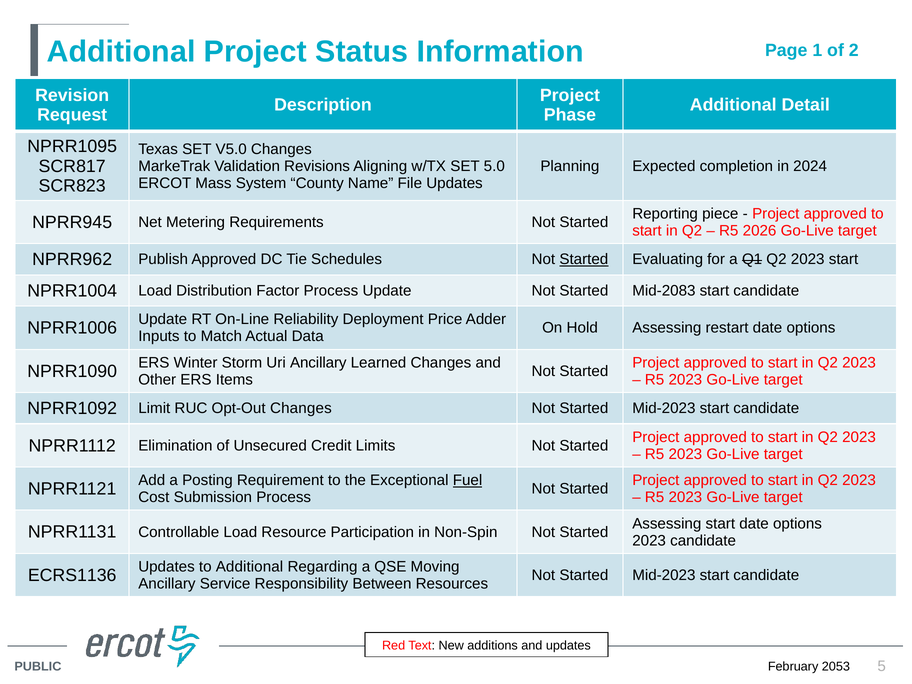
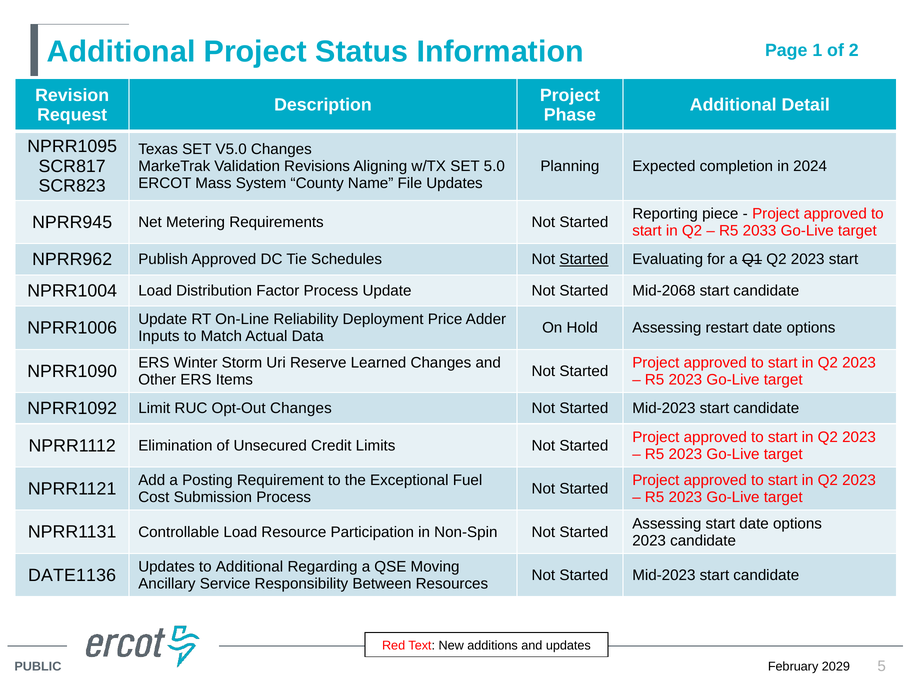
2026: 2026 -> 2033 (760, 231)
Mid-2083: Mid-2083 -> Mid-2068 (664, 291)
Uri Ancillary: Ancillary -> Reserve (318, 363)
Fuel underline: present -> none (468, 480)
ECRS1136: ECRS1136 -> DATE1136 (72, 575)
2053: 2053 -> 2029 (836, 667)
